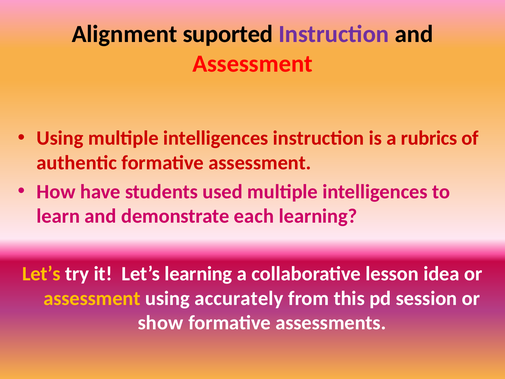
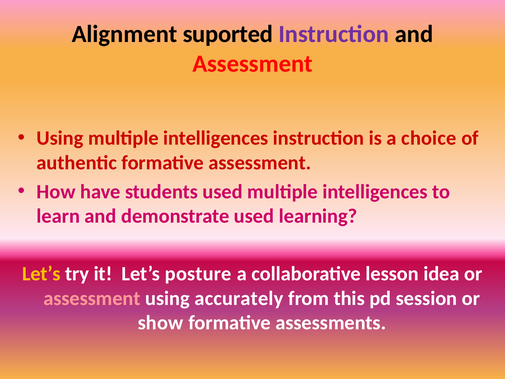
rubrics: rubrics -> choice (429, 138)
demonstrate each: each -> used (254, 216)
Let’s learning: learning -> posture (198, 274)
assessment colour: yellow -> pink (92, 298)
